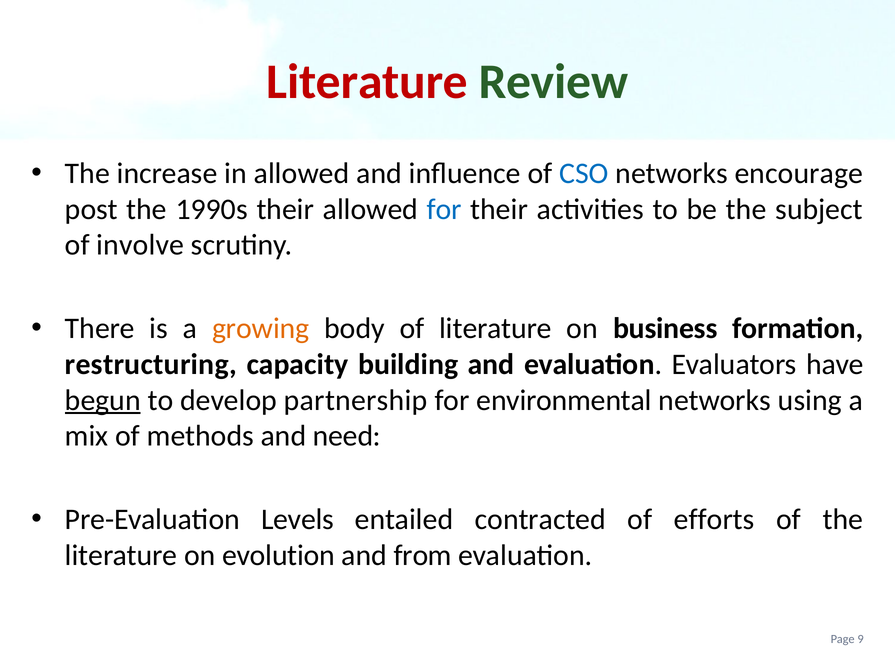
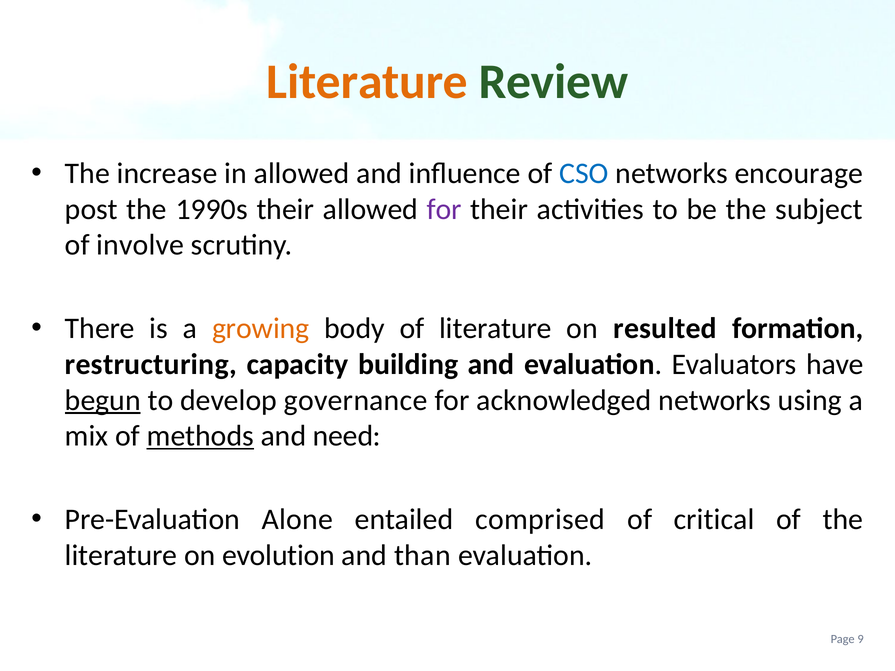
Literature colour: red -> orange (367, 82)
for colour: blue -> purple (444, 209)
business: business -> resulted (665, 329)
partnership: partnership -> governance (356, 400)
environmental: environmental -> acknowledged (564, 400)
methods underline: none -> present (200, 436)
Levels: Levels -> Alone (297, 520)
contracted: contracted -> comprised (540, 520)
efforts: efforts -> critical (714, 520)
from: from -> than (422, 555)
